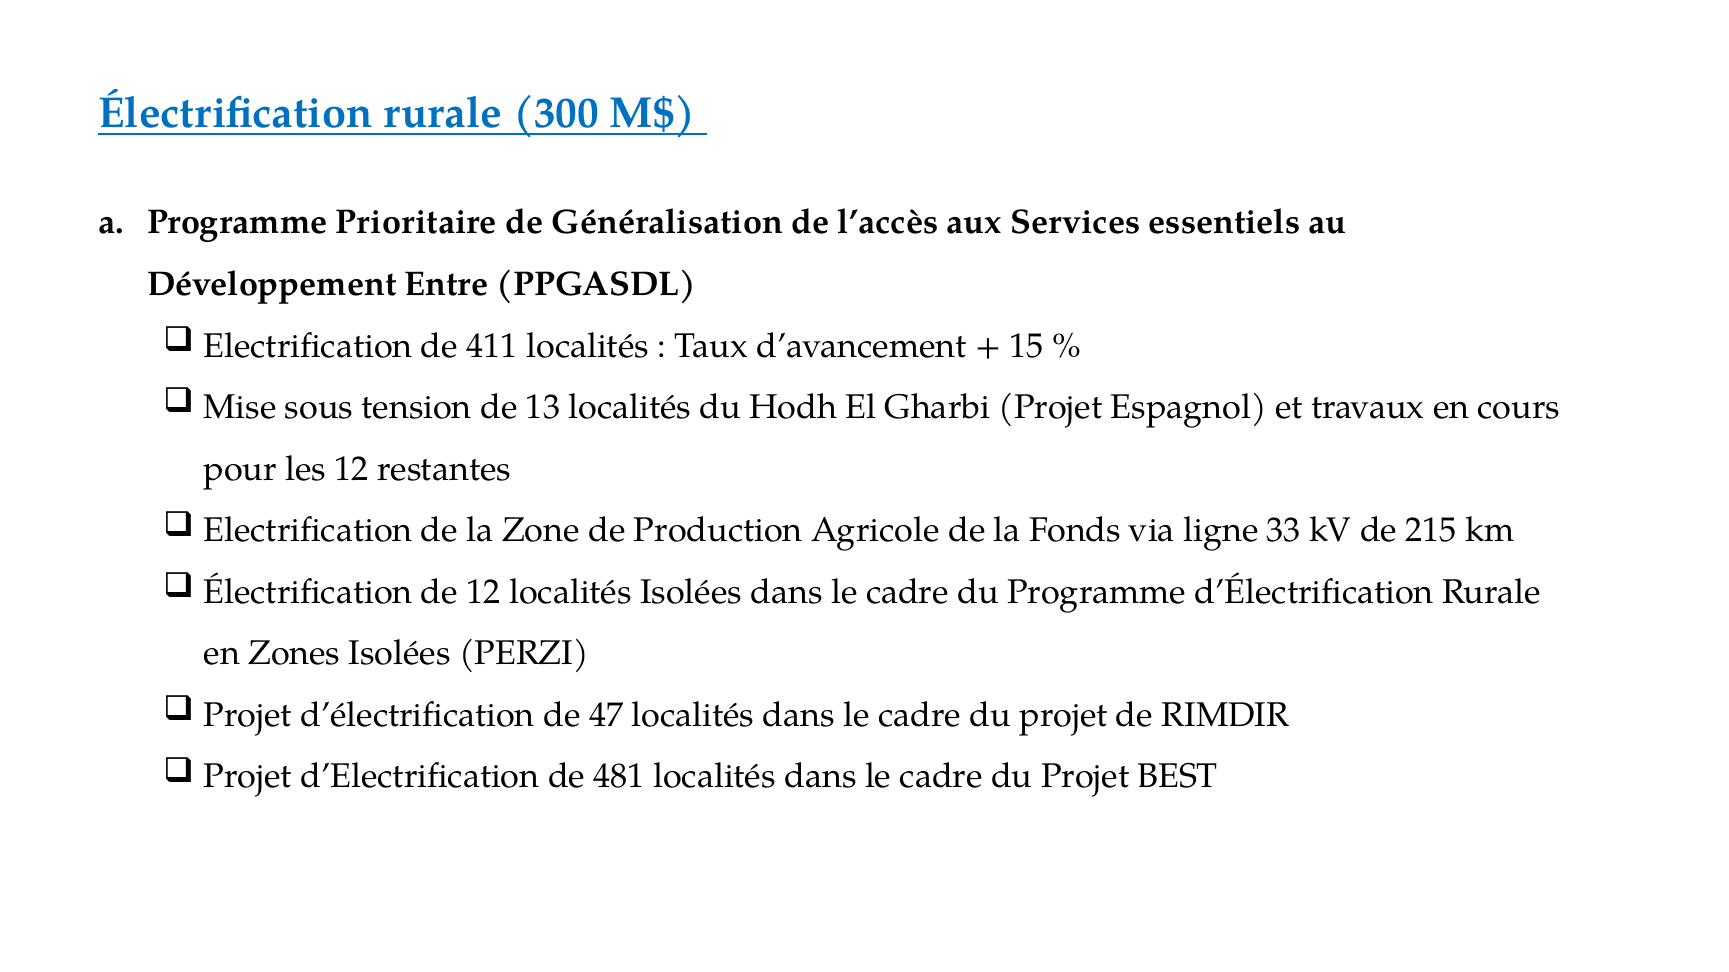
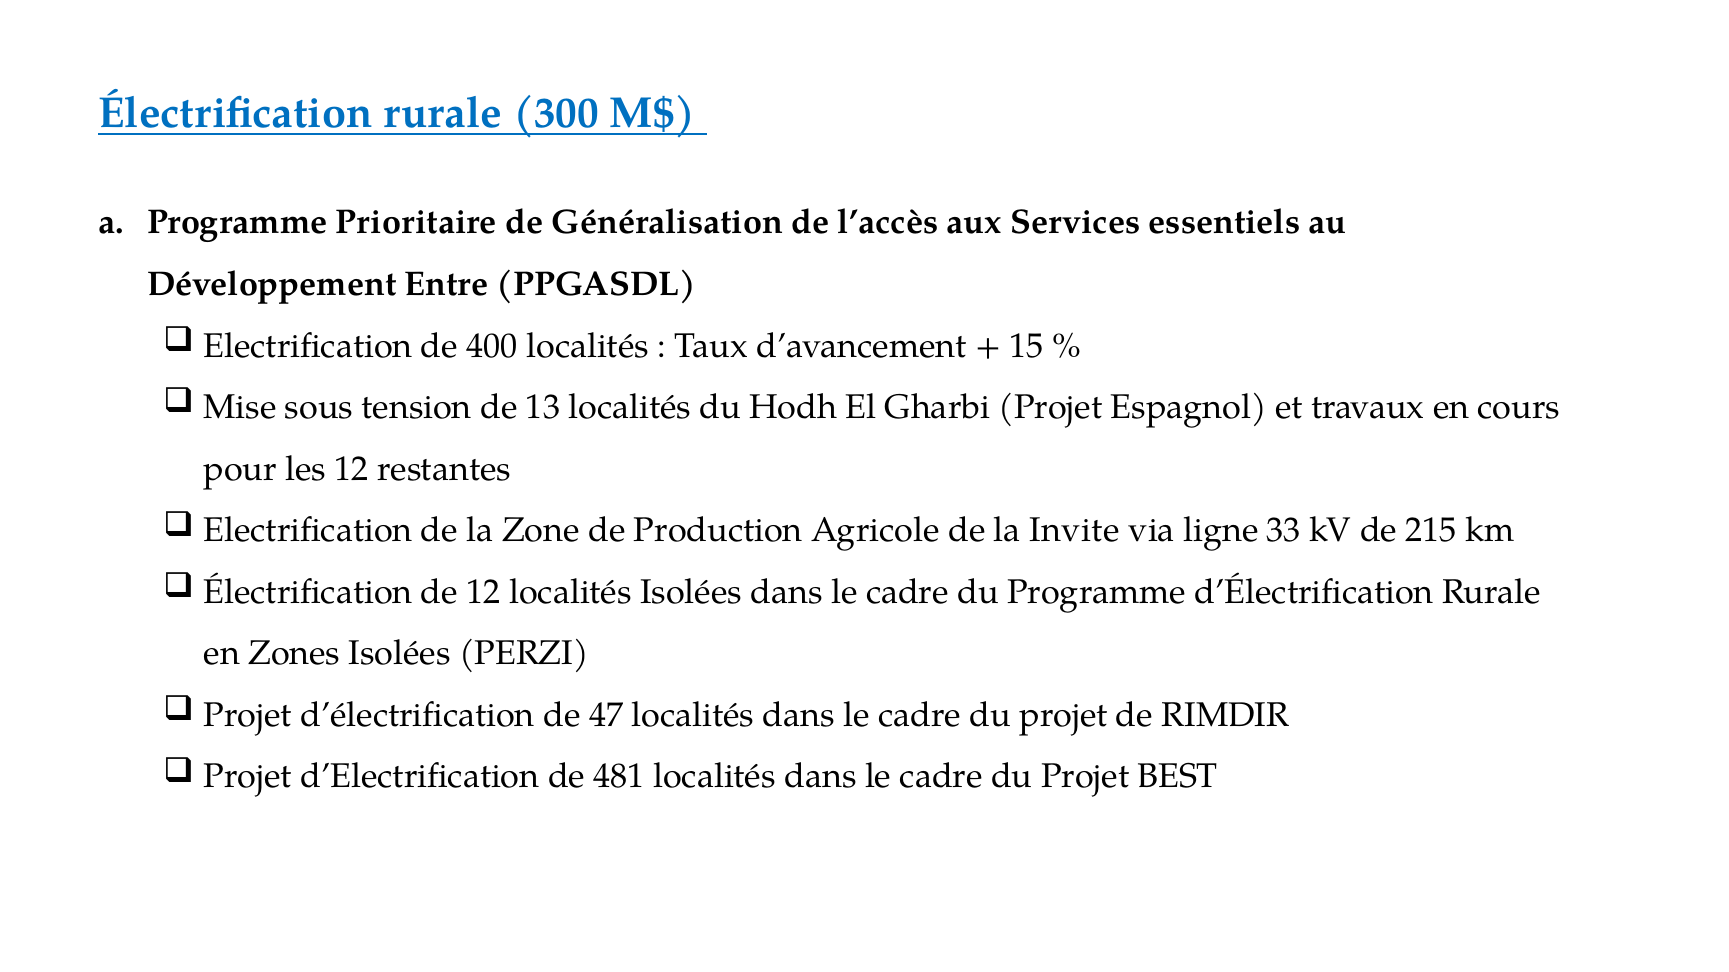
411: 411 -> 400 (492, 346)
Fonds: Fonds -> Invite (1075, 531)
